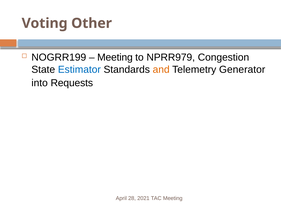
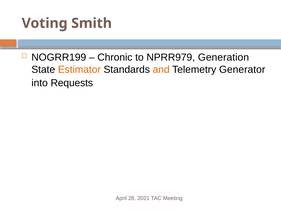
Other: Other -> Smith (92, 23)
Meeting: Meeting -> Chronic (115, 57)
Congestion: Congestion -> Generation (223, 57)
Estimator colour: blue -> orange (79, 70)
